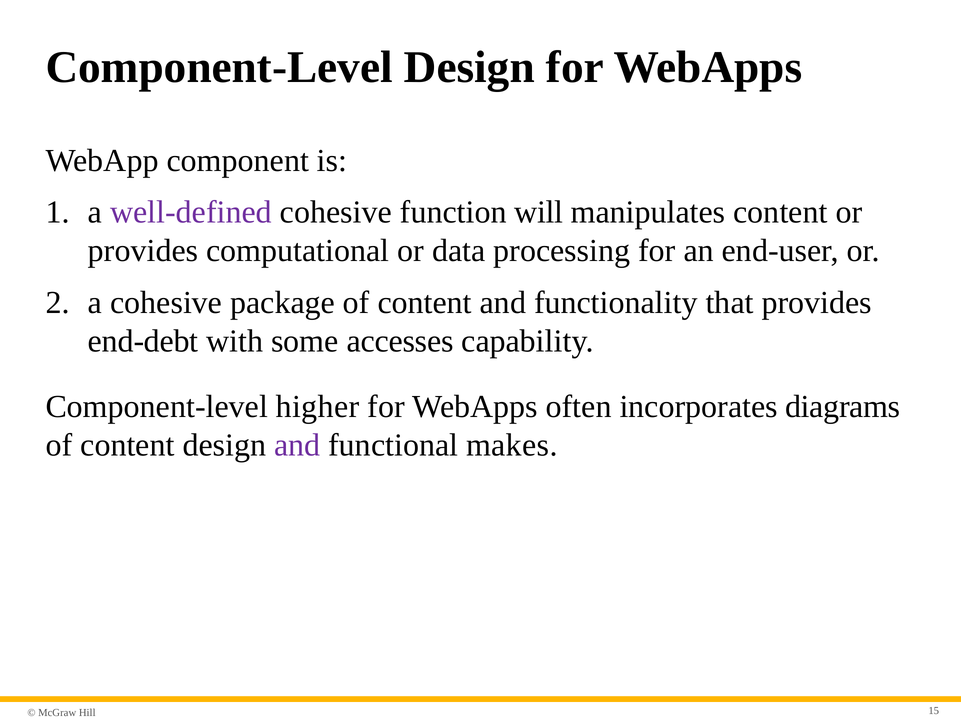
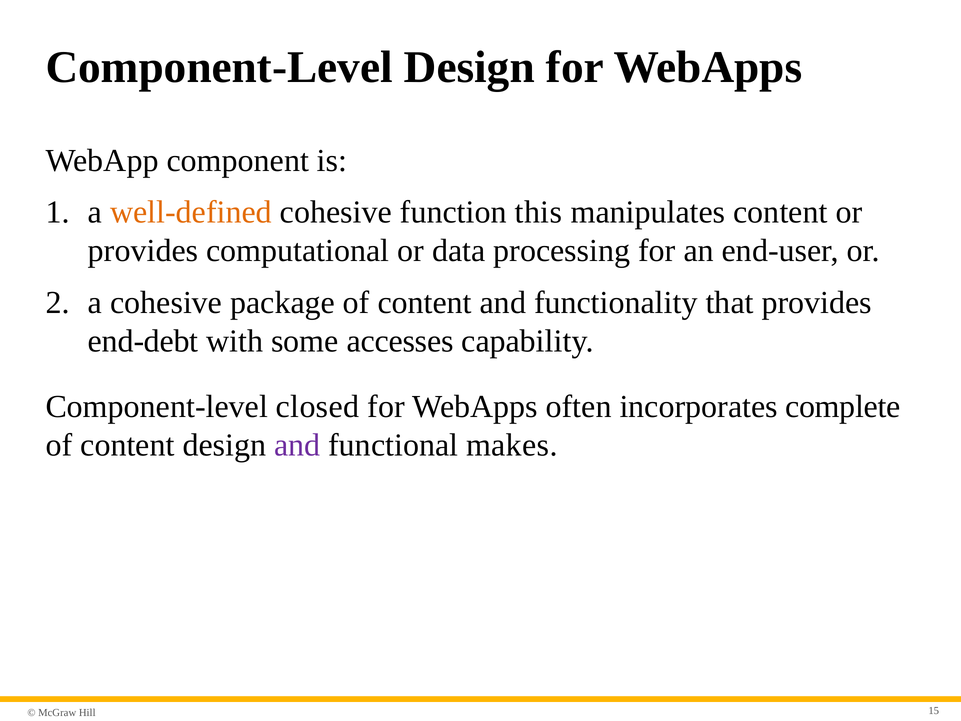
well-defined colour: purple -> orange (191, 212)
will: will -> this (538, 212)
higher: higher -> closed (318, 407)
diagrams: diagrams -> complete (843, 407)
